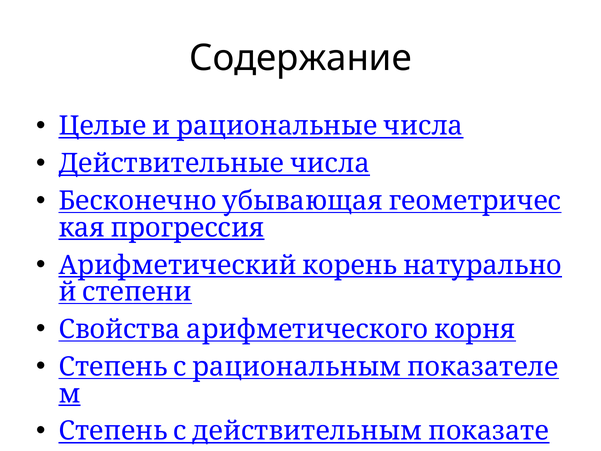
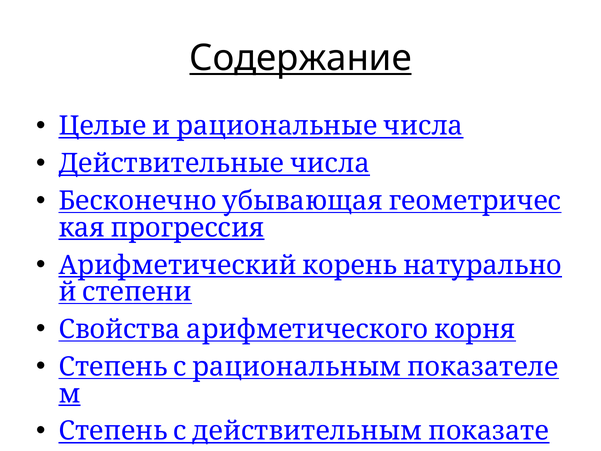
Содержание underline: none -> present (301, 58)
